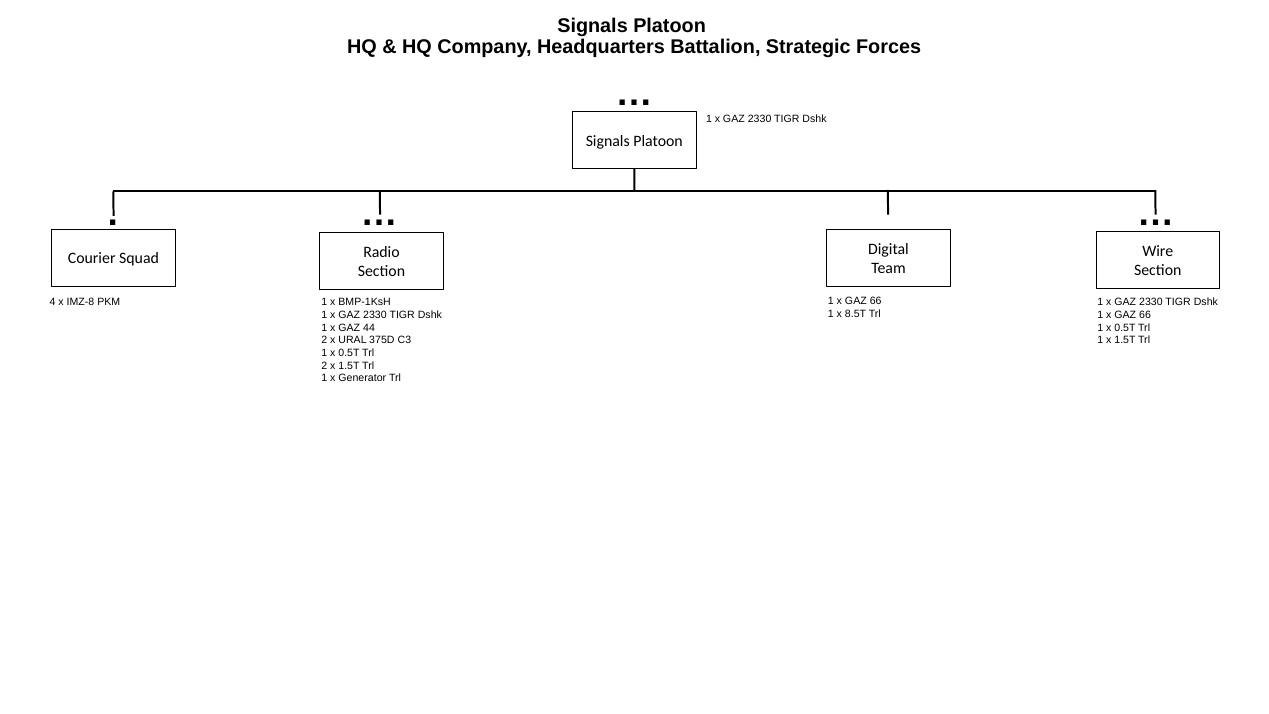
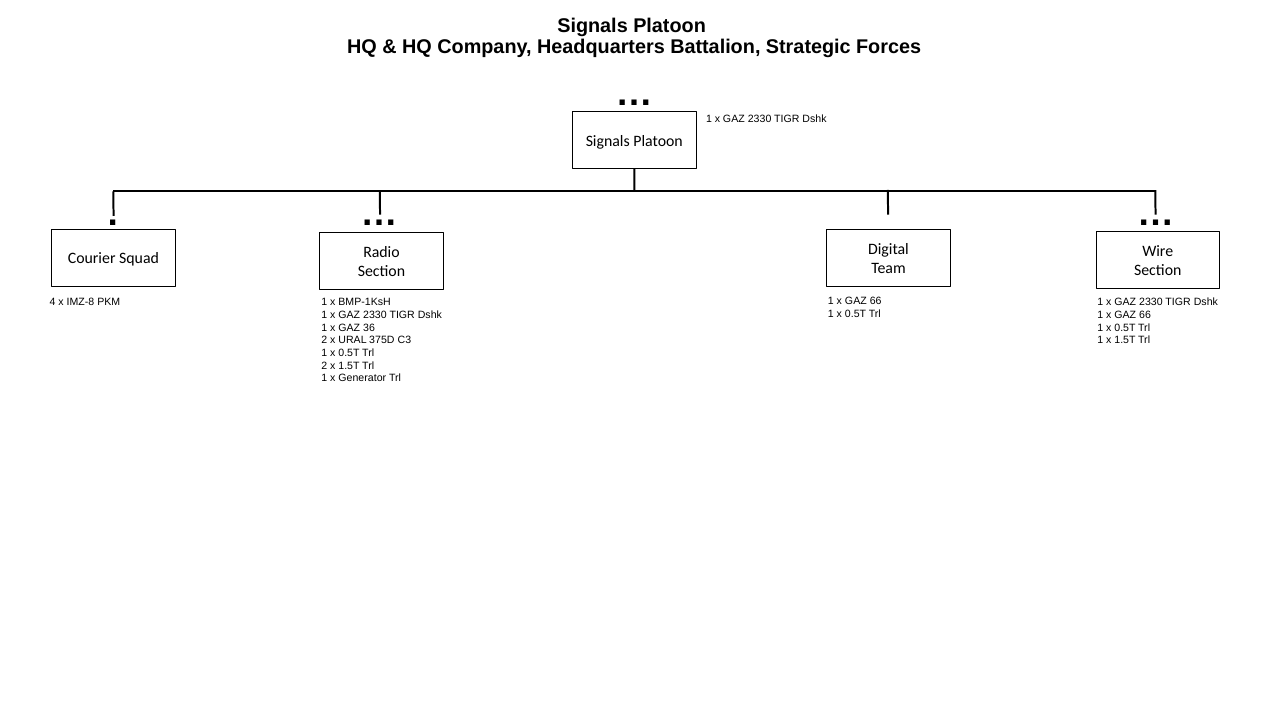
8.5T: 8.5T -> 0.5T (856, 314)
44: 44 -> 36 (369, 328)
